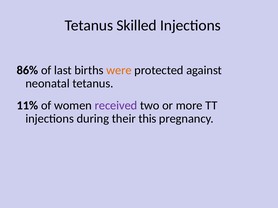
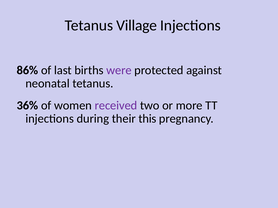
Skilled: Skilled -> Village (137, 25)
were colour: orange -> purple (119, 70)
11%: 11% -> 36% (27, 106)
